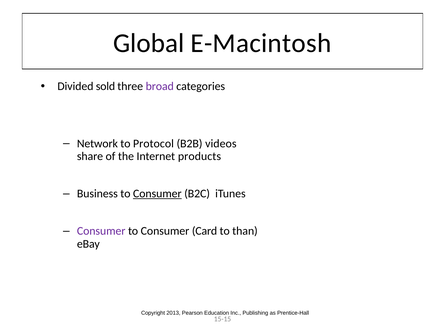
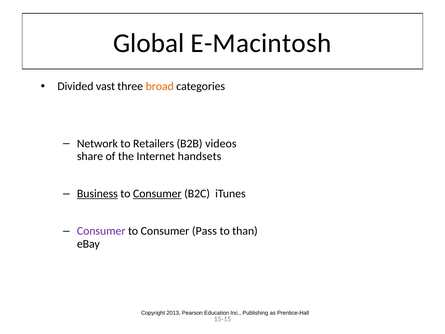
sold: sold -> vast (105, 86)
broad colour: purple -> orange (160, 86)
Protocol: Protocol -> Retailers (154, 143)
products: products -> handsets (200, 156)
Business underline: none -> present (97, 193)
Card: Card -> Pass (204, 231)
